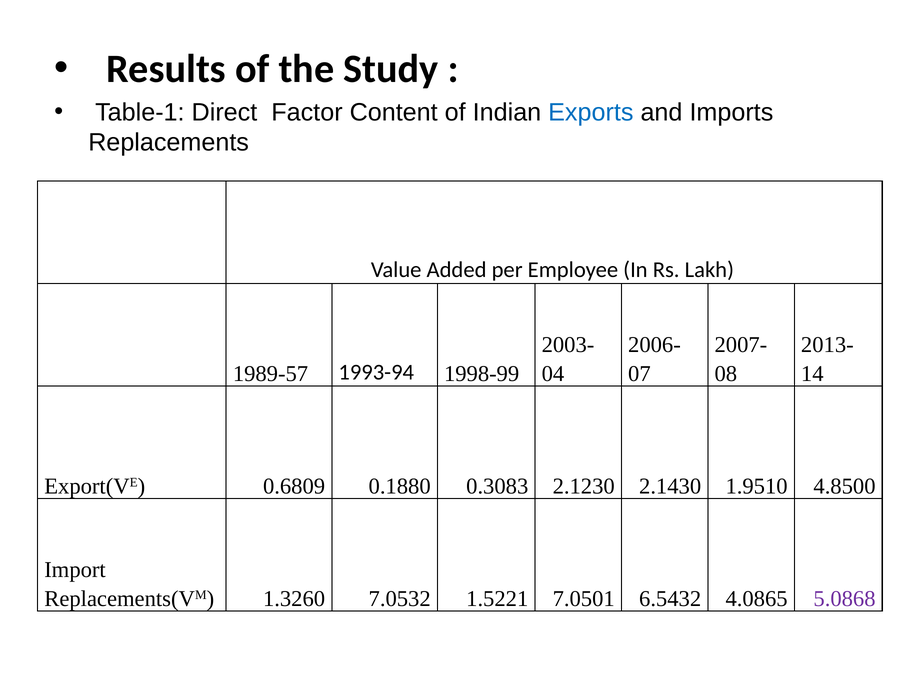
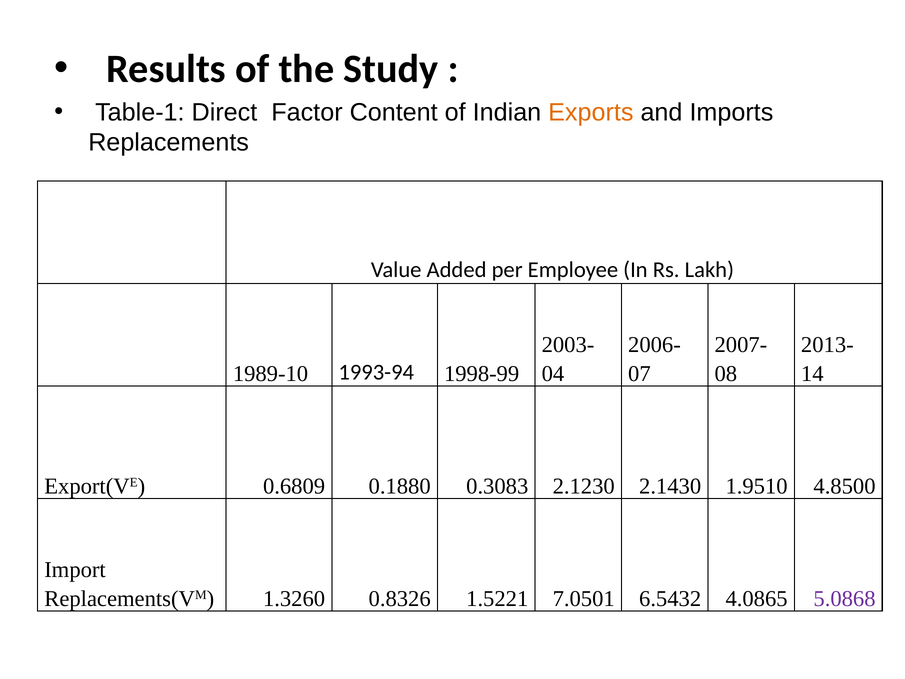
Exports colour: blue -> orange (591, 112)
1989-57: 1989-57 -> 1989-10 (270, 373)
7.0532: 7.0532 -> 0.8326 (400, 598)
